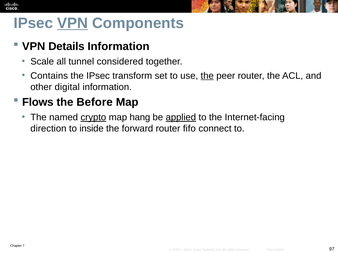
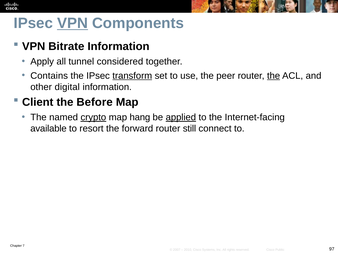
Details: Details -> Bitrate (66, 47)
Scale: Scale -> Apply (42, 62)
transform underline: none -> present (132, 76)
the underline: present -> none (207, 76)
the underline: none -> present (274, 76)
Flows: Flows -> Client (38, 102)
direction: direction -> available (48, 129)
inside: inside -> resort (92, 129)
fifo: fifo -> still (189, 129)
